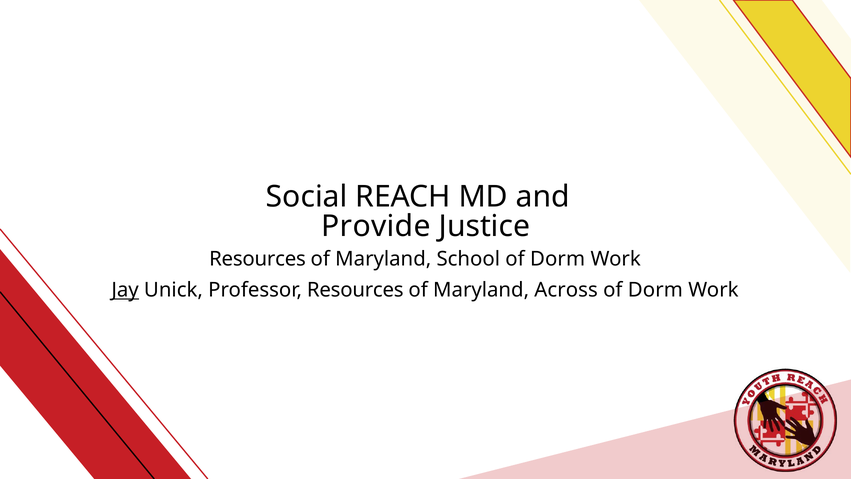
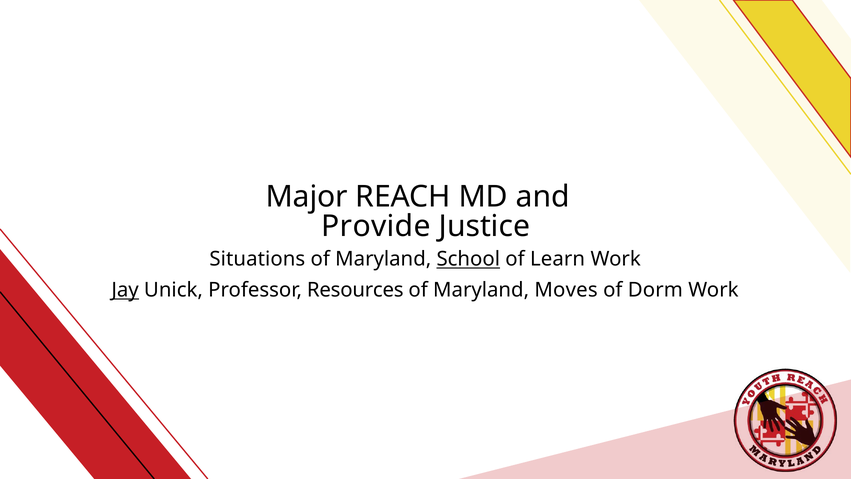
Social: Social -> Major (307, 197)
Resources: Resources -> Situations (257, 259)
School underline: none -> present (468, 259)
Dorm: Dorm -> Learn (558, 259)
Across: Across -> Moves (566, 290)
